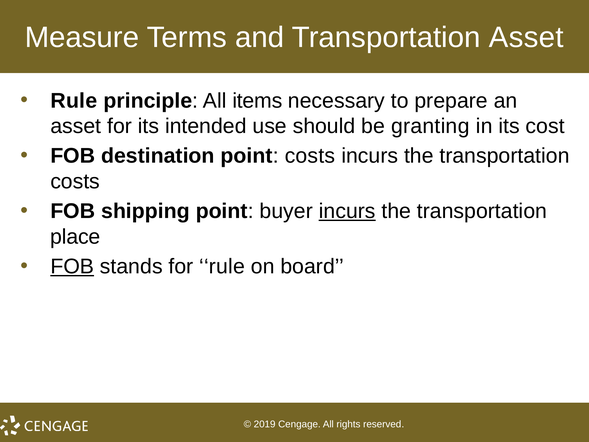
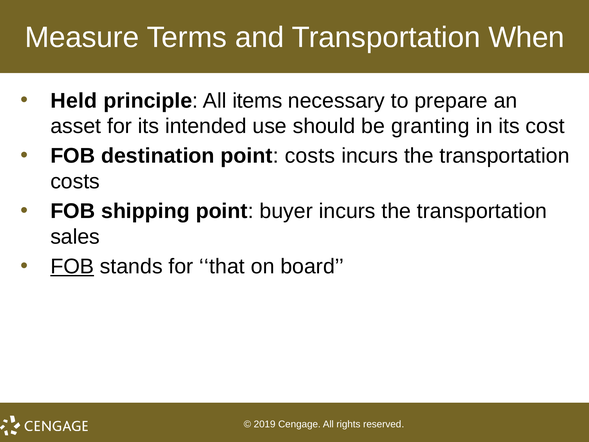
Transportation Asset: Asset -> When (526, 37)
Rule: Rule -> Held (74, 101)
incurs underline: present -> none (347, 211)
place: place -> sales (75, 237)
for rule: rule -> that (222, 266)
